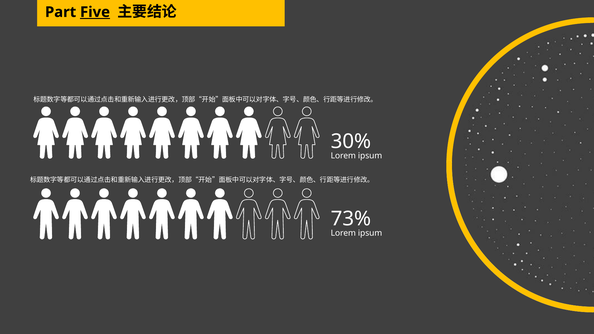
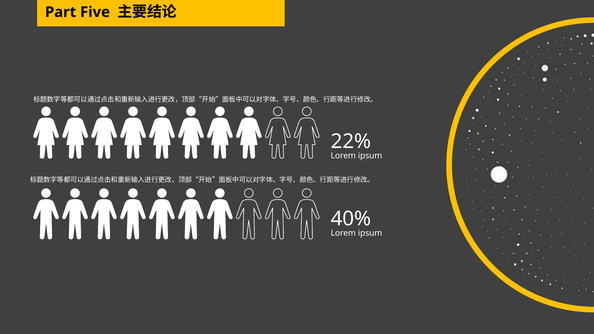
Five underline: present -> none (95, 12)
30%: 30% -> 22% (351, 142)
73%: 73% -> 40% (351, 219)
